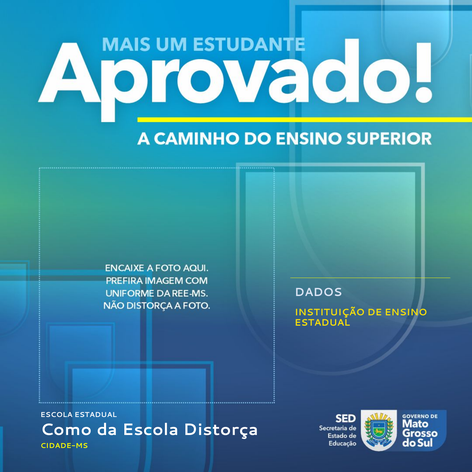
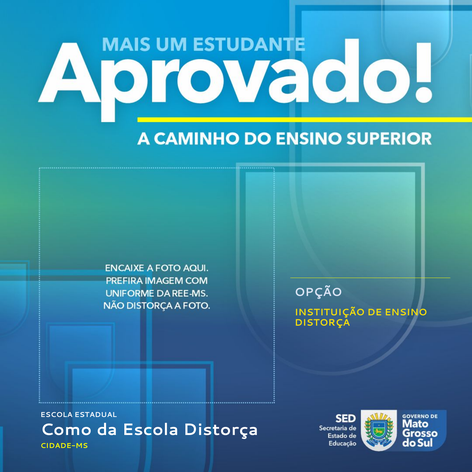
DADOS: DADOS -> OPÇÃO (318, 292)
ESTADUAL: ESTADUAL -> DISTORÇA (322, 323)
